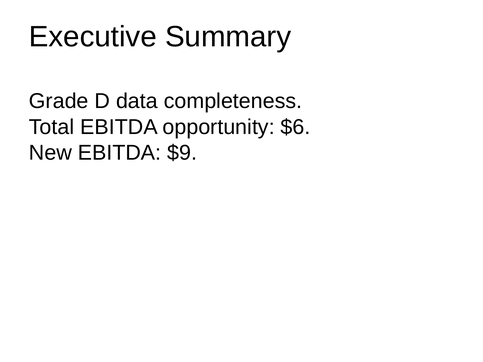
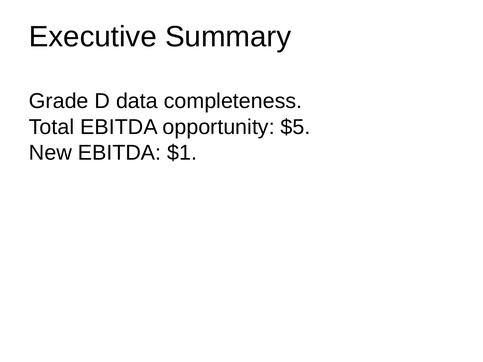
$6: $6 -> $5 (296, 127)
$9: $9 -> $1 (182, 153)
